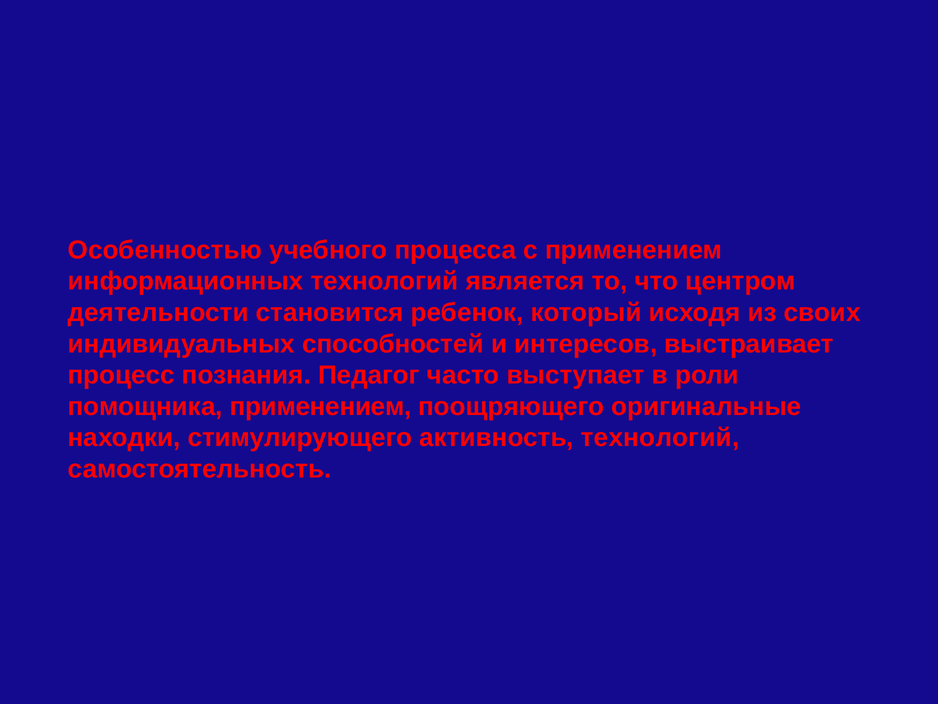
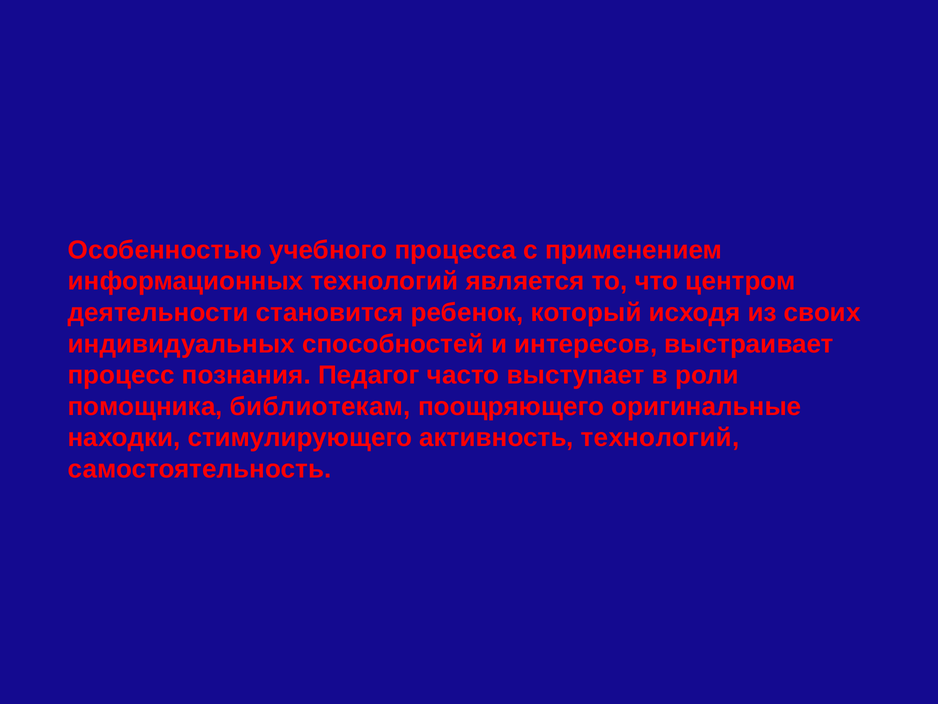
помощника применением: применением -> библиотекам (320, 406)
